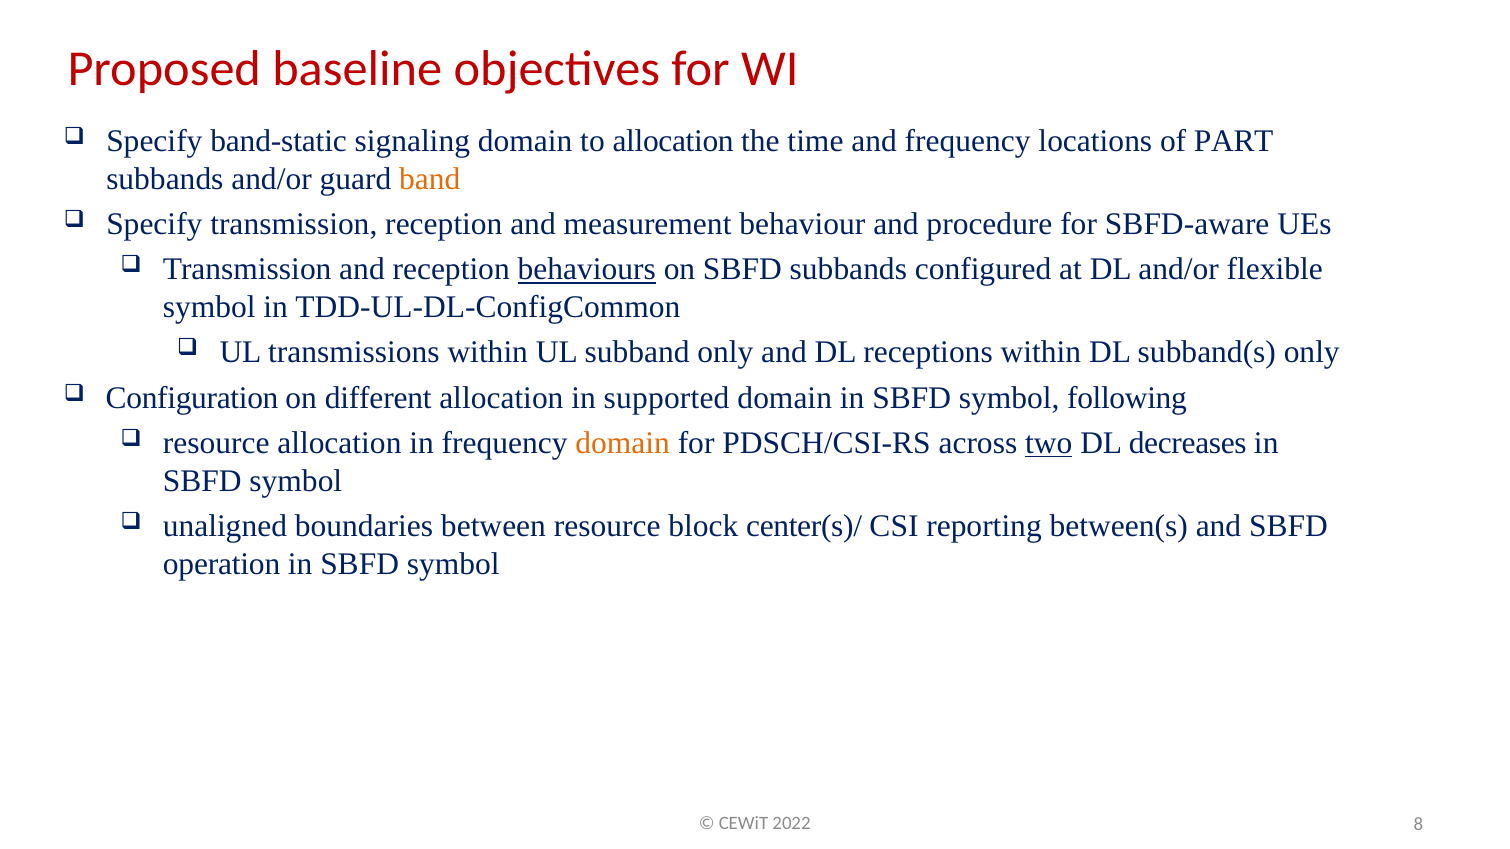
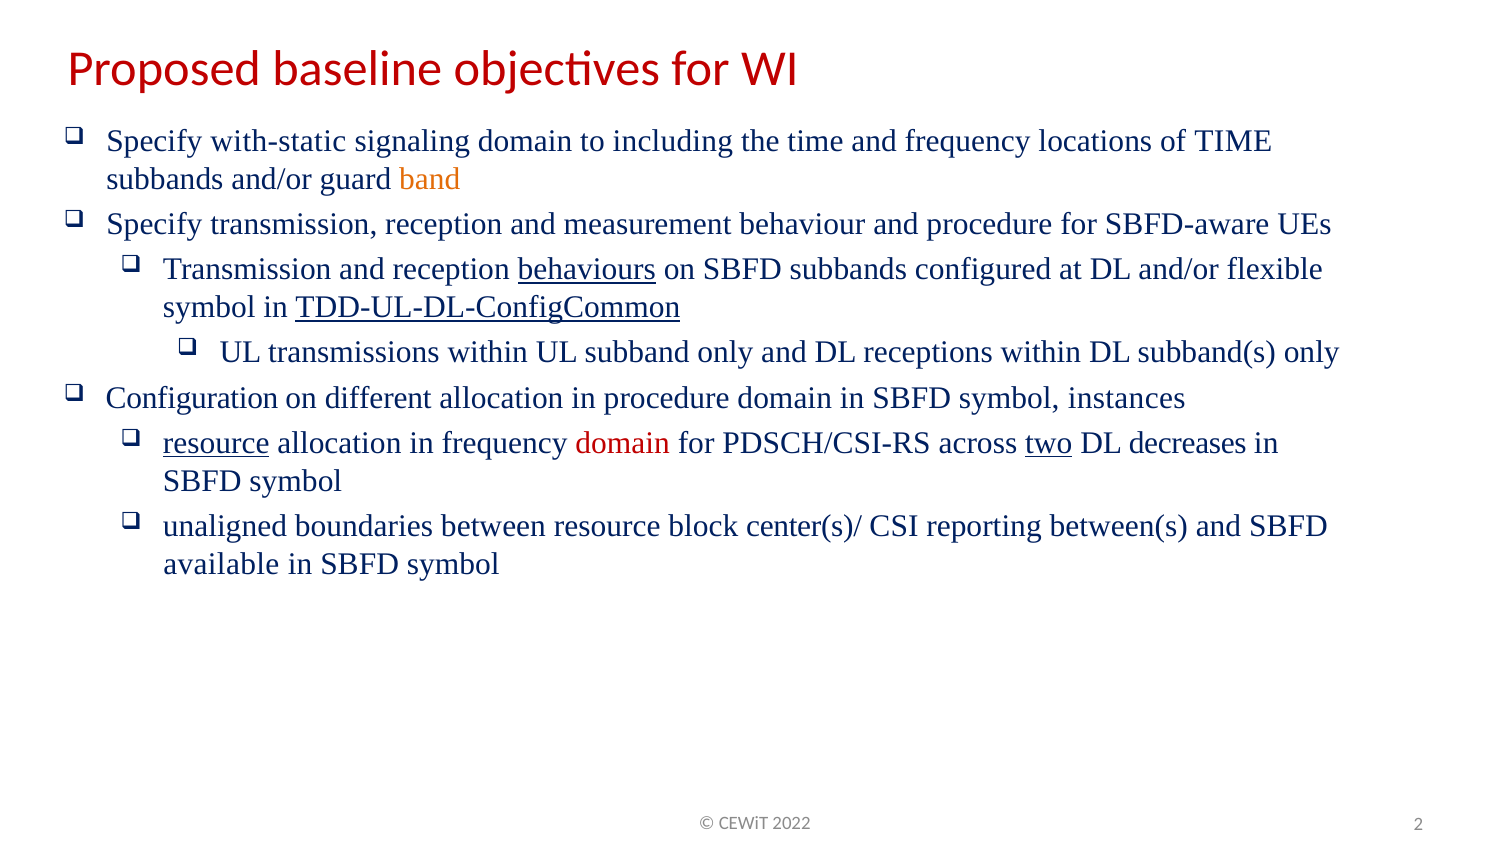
band-static: band-static -> with-static (278, 141)
to allocation: allocation -> including (673, 141)
of PART: PART -> TIME (1233, 141)
TDD-UL-DL-ConfigCommon underline: none -> present (488, 307)
in supported: supported -> procedure (667, 398)
following: following -> instances (1127, 398)
resource underline: none -> present (216, 443)
domain colour: orange -> red (623, 443)
operation: operation -> available (221, 564)
8: 8 -> 2 (1419, 825)
